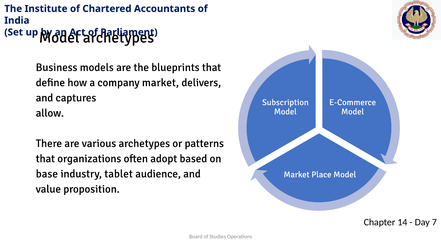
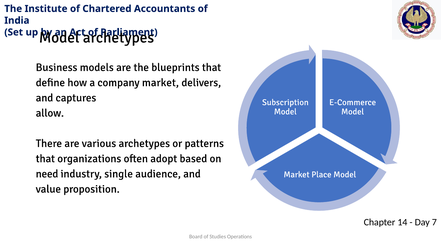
base: base -> need (47, 174)
tablet: tablet -> single (119, 174)
